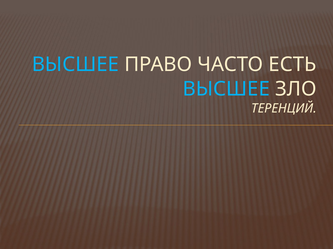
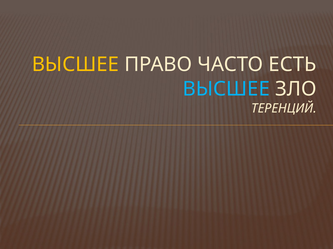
ВЫСШЕЕ colour: light blue -> yellow (75, 65)
